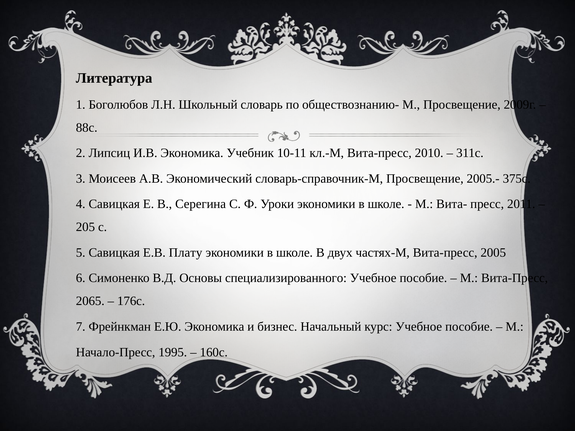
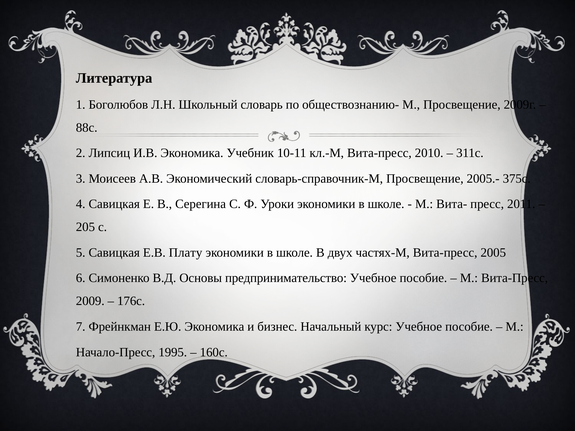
специализированного: специализированного -> предпринимательство (286, 278)
2065: 2065 -> 2009 (90, 301)
